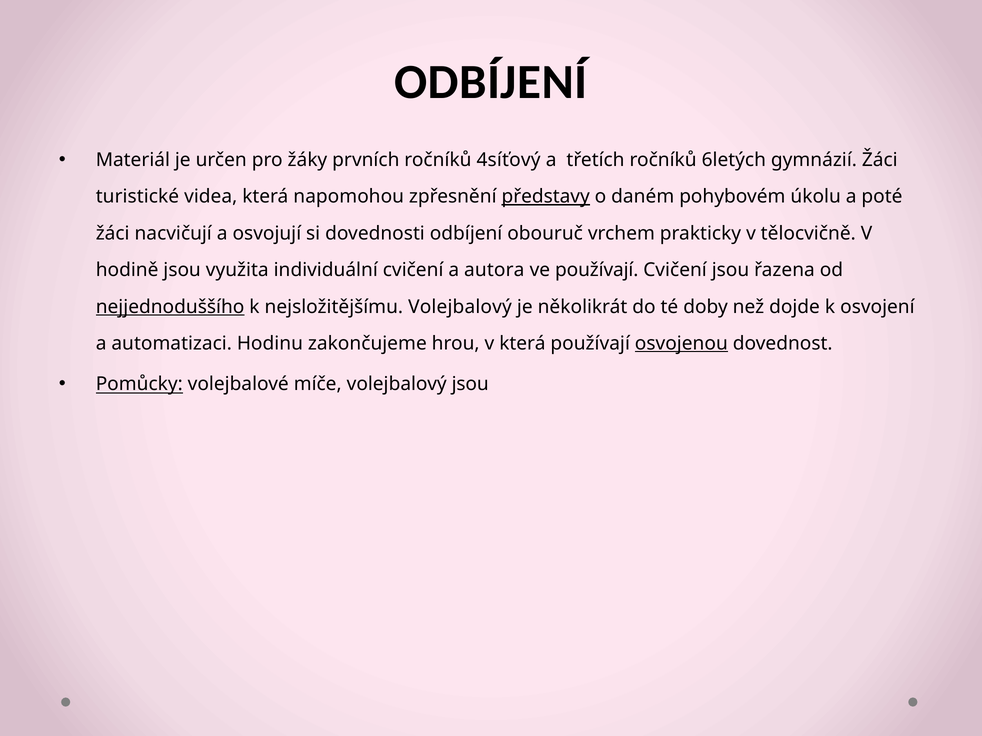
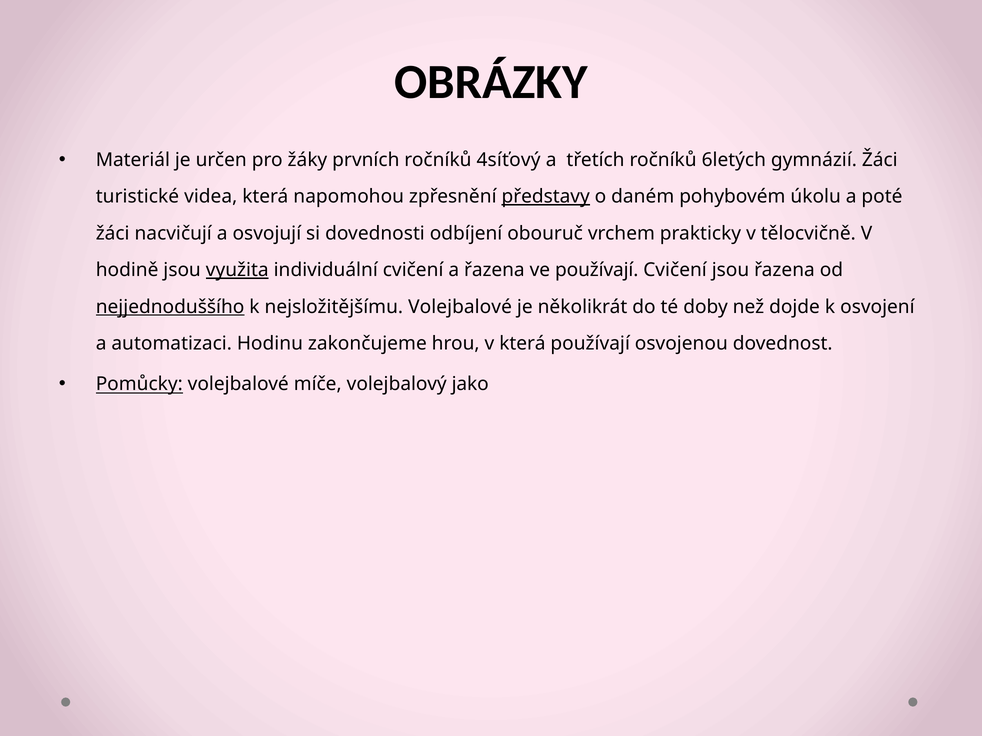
ODBÍJENÍ: ODBÍJENÍ -> OBRÁZKY (491, 82)
využita underline: none -> present (237, 270)
a autora: autora -> řazena (494, 270)
nejsložitějšímu Volejbalový: Volejbalový -> Volejbalové (460, 307)
osvojenou underline: present -> none (681, 344)
volejbalový jsou: jsou -> jako (470, 384)
